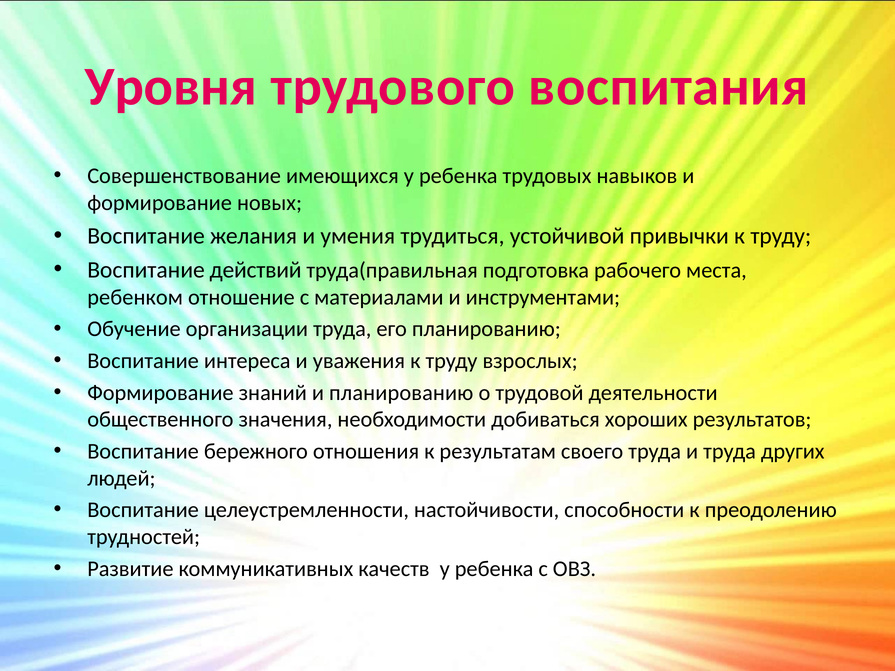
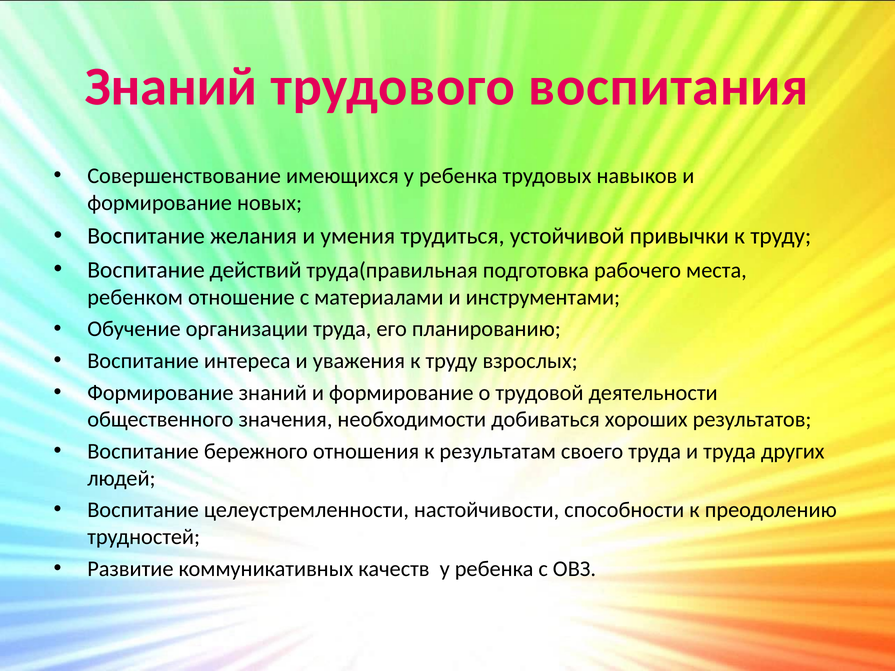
Уровня: Уровня -> Знаний (171, 87)
знаний и планированию: планированию -> формирование (401, 393)
